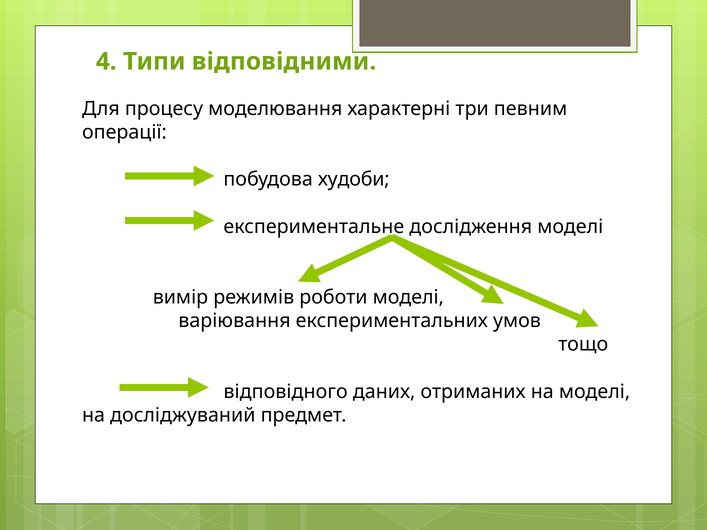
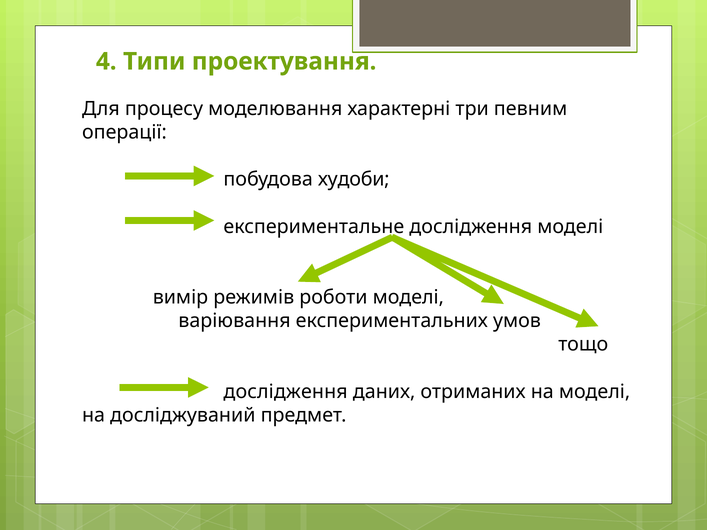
відповідними: відповідними -> проектування (284, 61)
відповідного: відповідного -> дослідження (286, 392)
